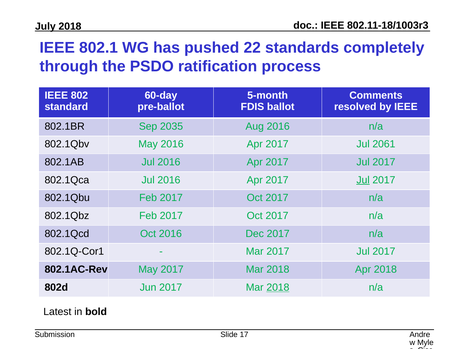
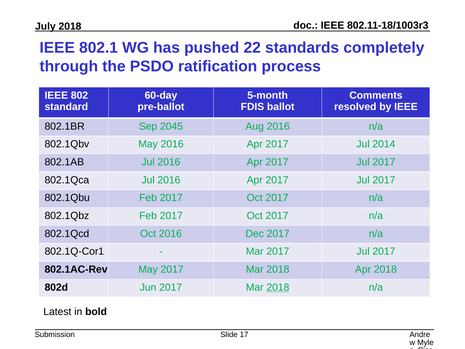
2035: 2035 -> 2045 (172, 126)
2061: 2061 -> 2014 (384, 144)
Jul underline: present -> none (363, 180)
